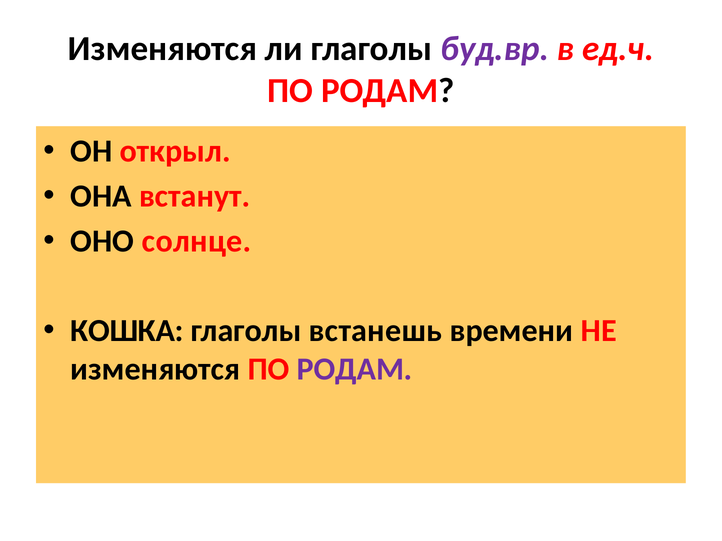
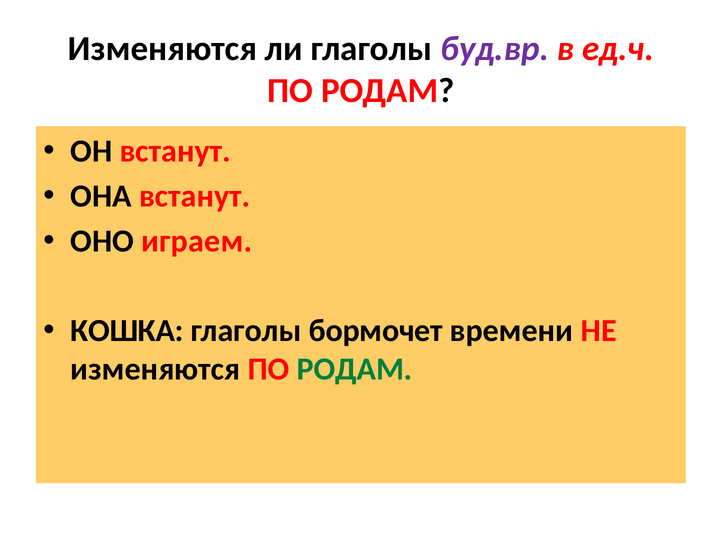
ОН открыл: открыл -> встанут (175, 151)
солнце: солнце -> играем (197, 241)
встанешь: встанешь -> бормочет (376, 331)
РОДАМ colour: purple -> green (355, 370)
